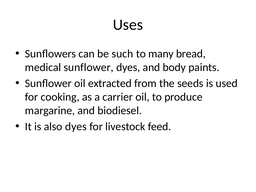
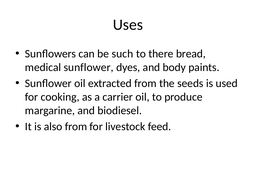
many: many -> there (161, 54)
also dyes: dyes -> from (76, 127)
